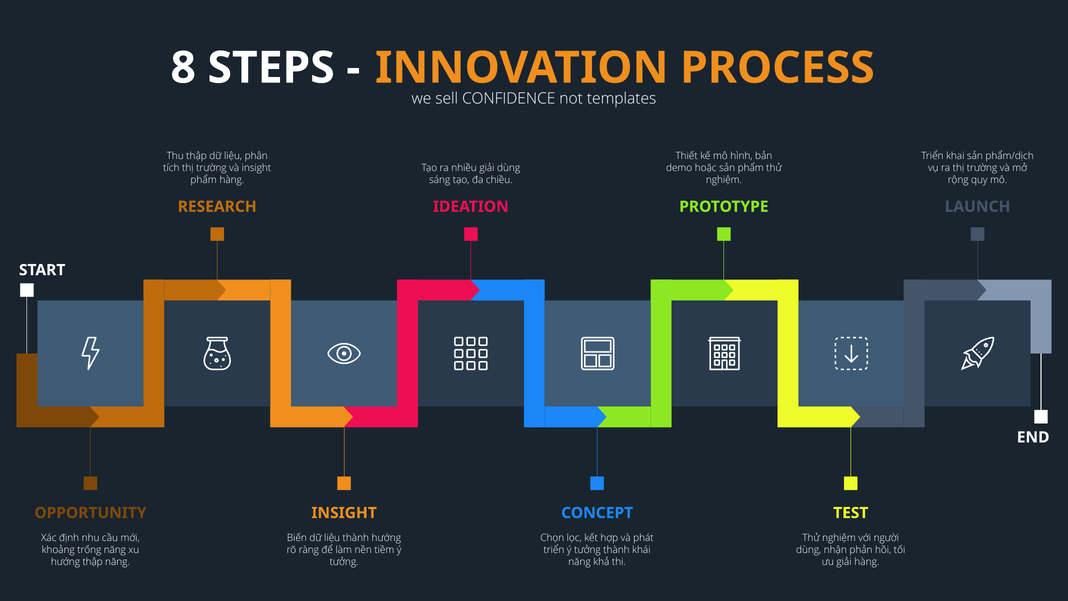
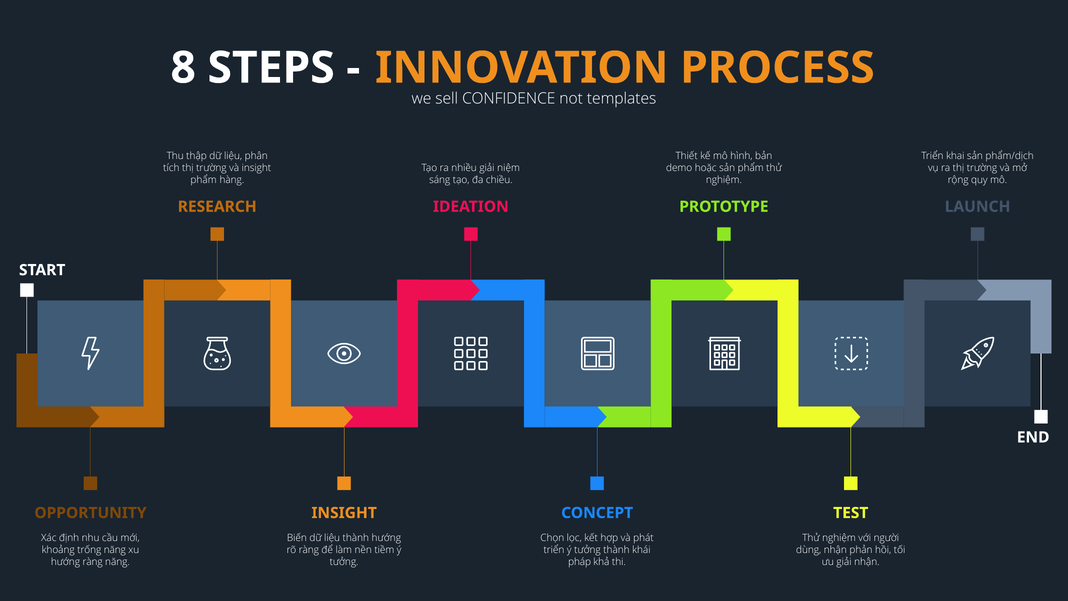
giải dùng: dùng -> niệm (509, 168)
hướng thập: thập -> ràng (93, 562)
năng: năng -> pháp (580, 562)
giải hàng: hàng -> nhận (867, 562)
